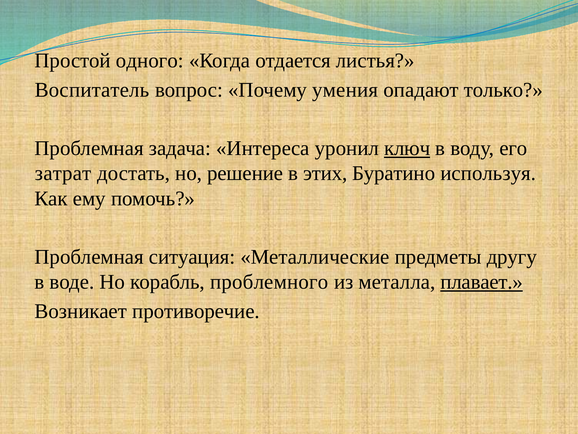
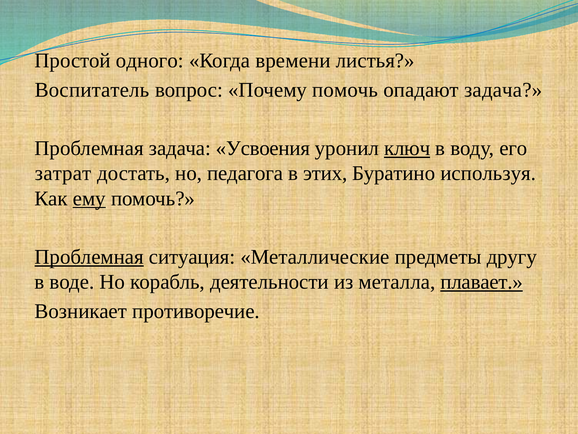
отдается: отдается -> времени (293, 61)
Почему умения: умения -> помочь (345, 90)
опадают только: только -> задача (503, 90)
Интереса: Интереса -> Усвоения (263, 148)
решение: решение -> педагога (245, 173)
ему underline: none -> present (89, 198)
Проблемная underline: none -> present (89, 257)
проблемного: проблемного -> деятельности (269, 282)
